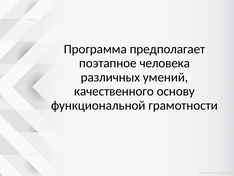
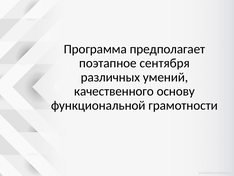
человека: человека -> сентября (165, 63)
